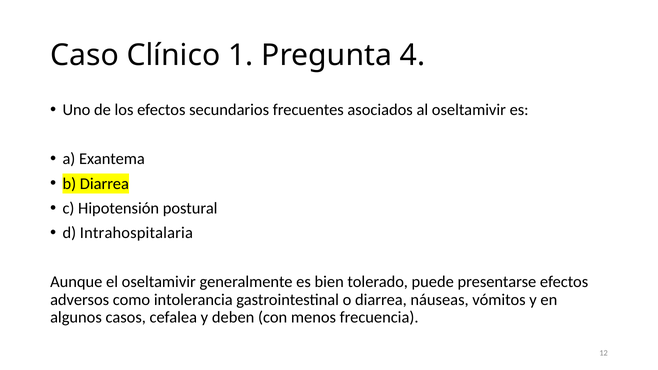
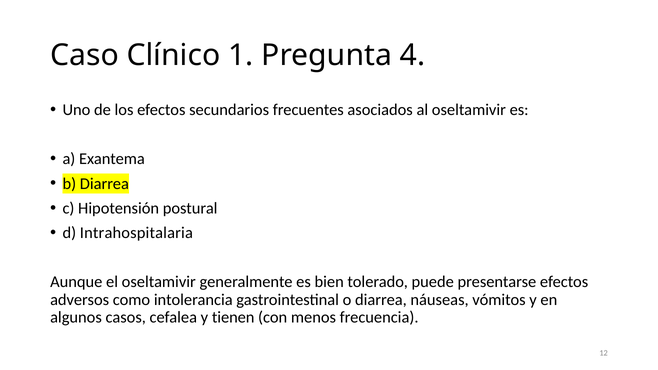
deben: deben -> tienen (233, 318)
